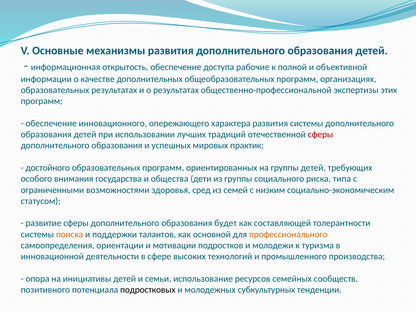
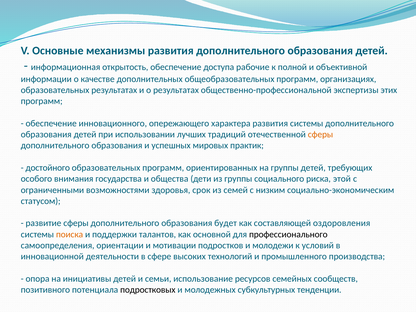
сферы colour: red -> orange (320, 135)
типа: типа -> этой (342, 179)
сред: сред -> срок (201, 190)
толерантности: толерантности -> оздоровления (342, 223)
профессионального colour: orange -> black (288, 234)
туризма: туризма -> условий (318, 245)
